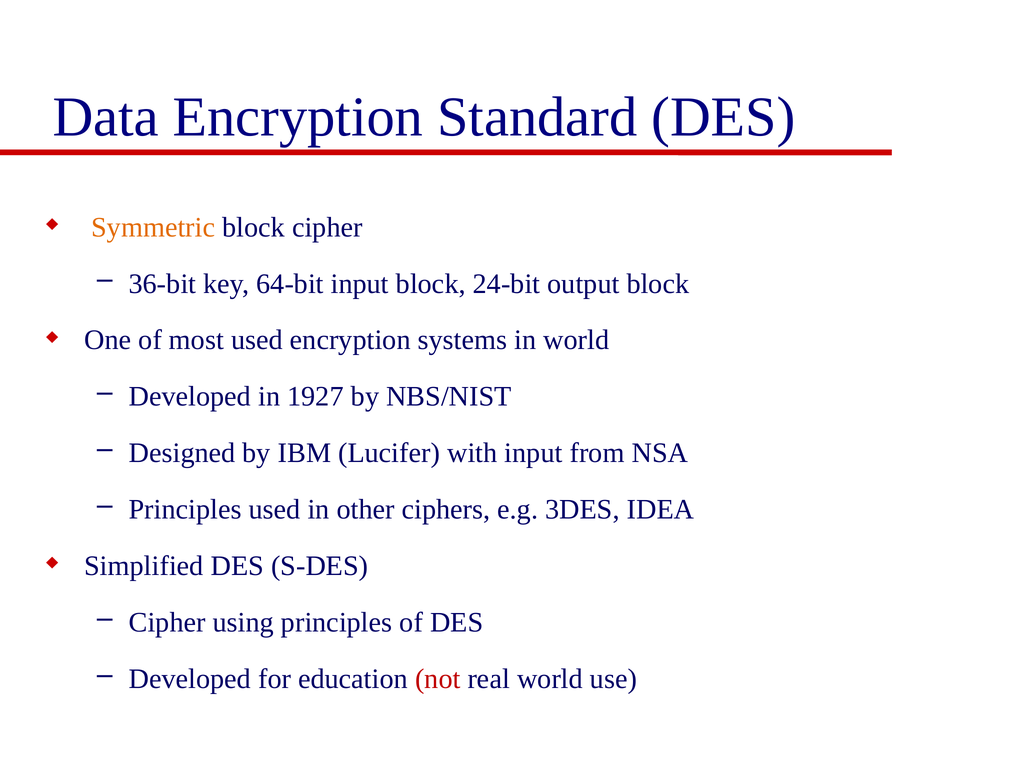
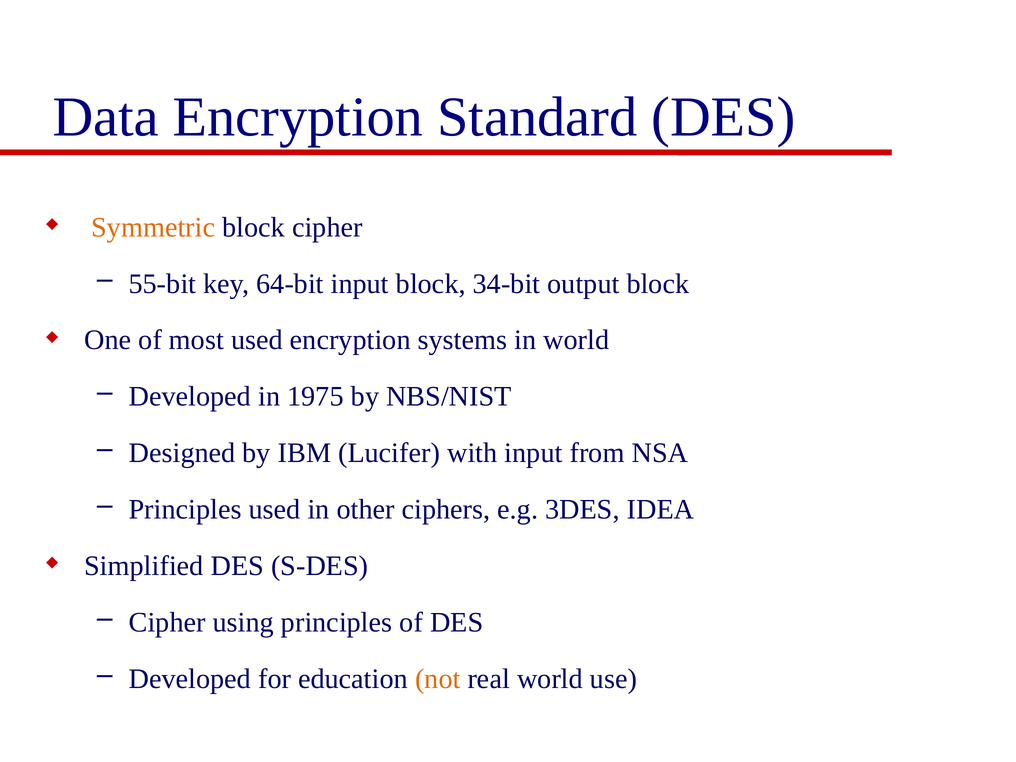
36-bit: 36-bit -> 55-bit (162, 284)
24-bit: 24-bit -> 34-bit (507, 284)
1927: 1927 -> 1975 (315, 397)
not colour: red -> orange (438, 679)
